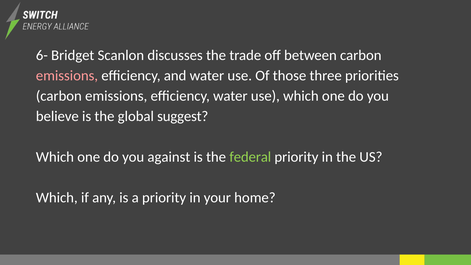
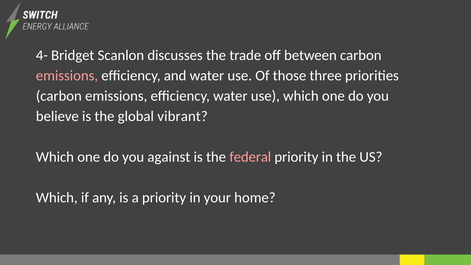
6-: 6- -> 4- (42, 55)
suggest: suggest -> vibrant (183, 116)
federal colour: light green -> pink (250, 157)
